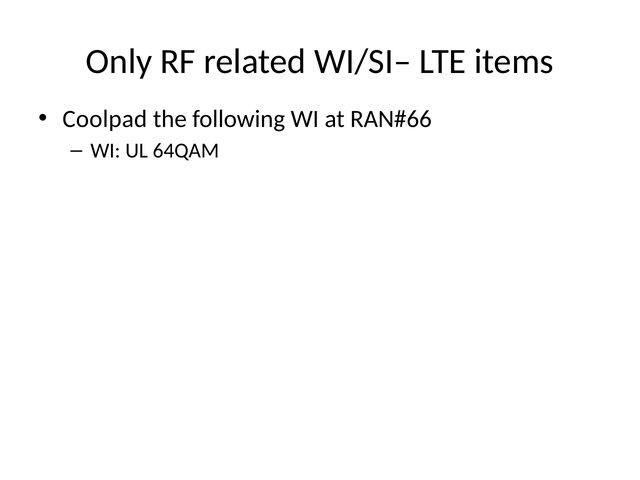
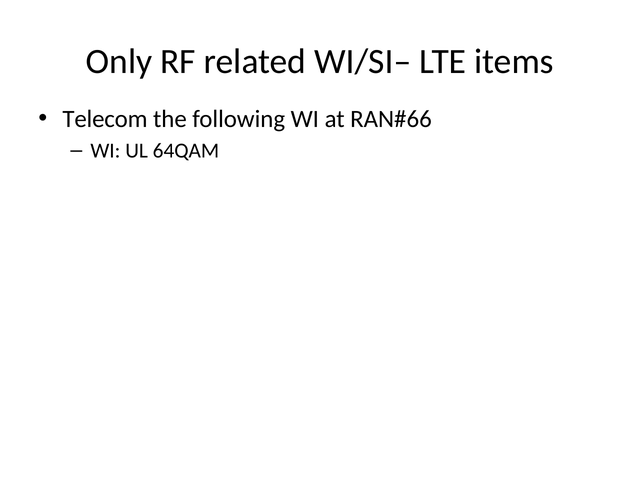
Coolpad: Coolpad -> Telecom (105, 119)
